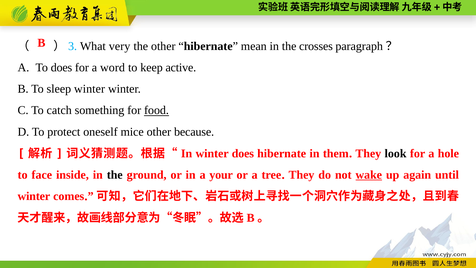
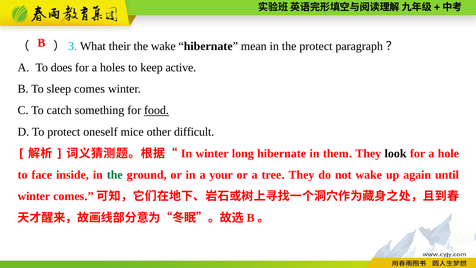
very: very -> their (120, 46)
the other: other -> wake (163, 46)
the crosses: crosses -> protect (316, 46)
word: word -> holes (113, 67)
sleep winter: winter -> comes (90, 89)
because: because -> difficult (194, 132)
winter does: does -> long (243, 153)
the colour: black -> green (115, 175)
wake underline: present -> none (369, 175)
